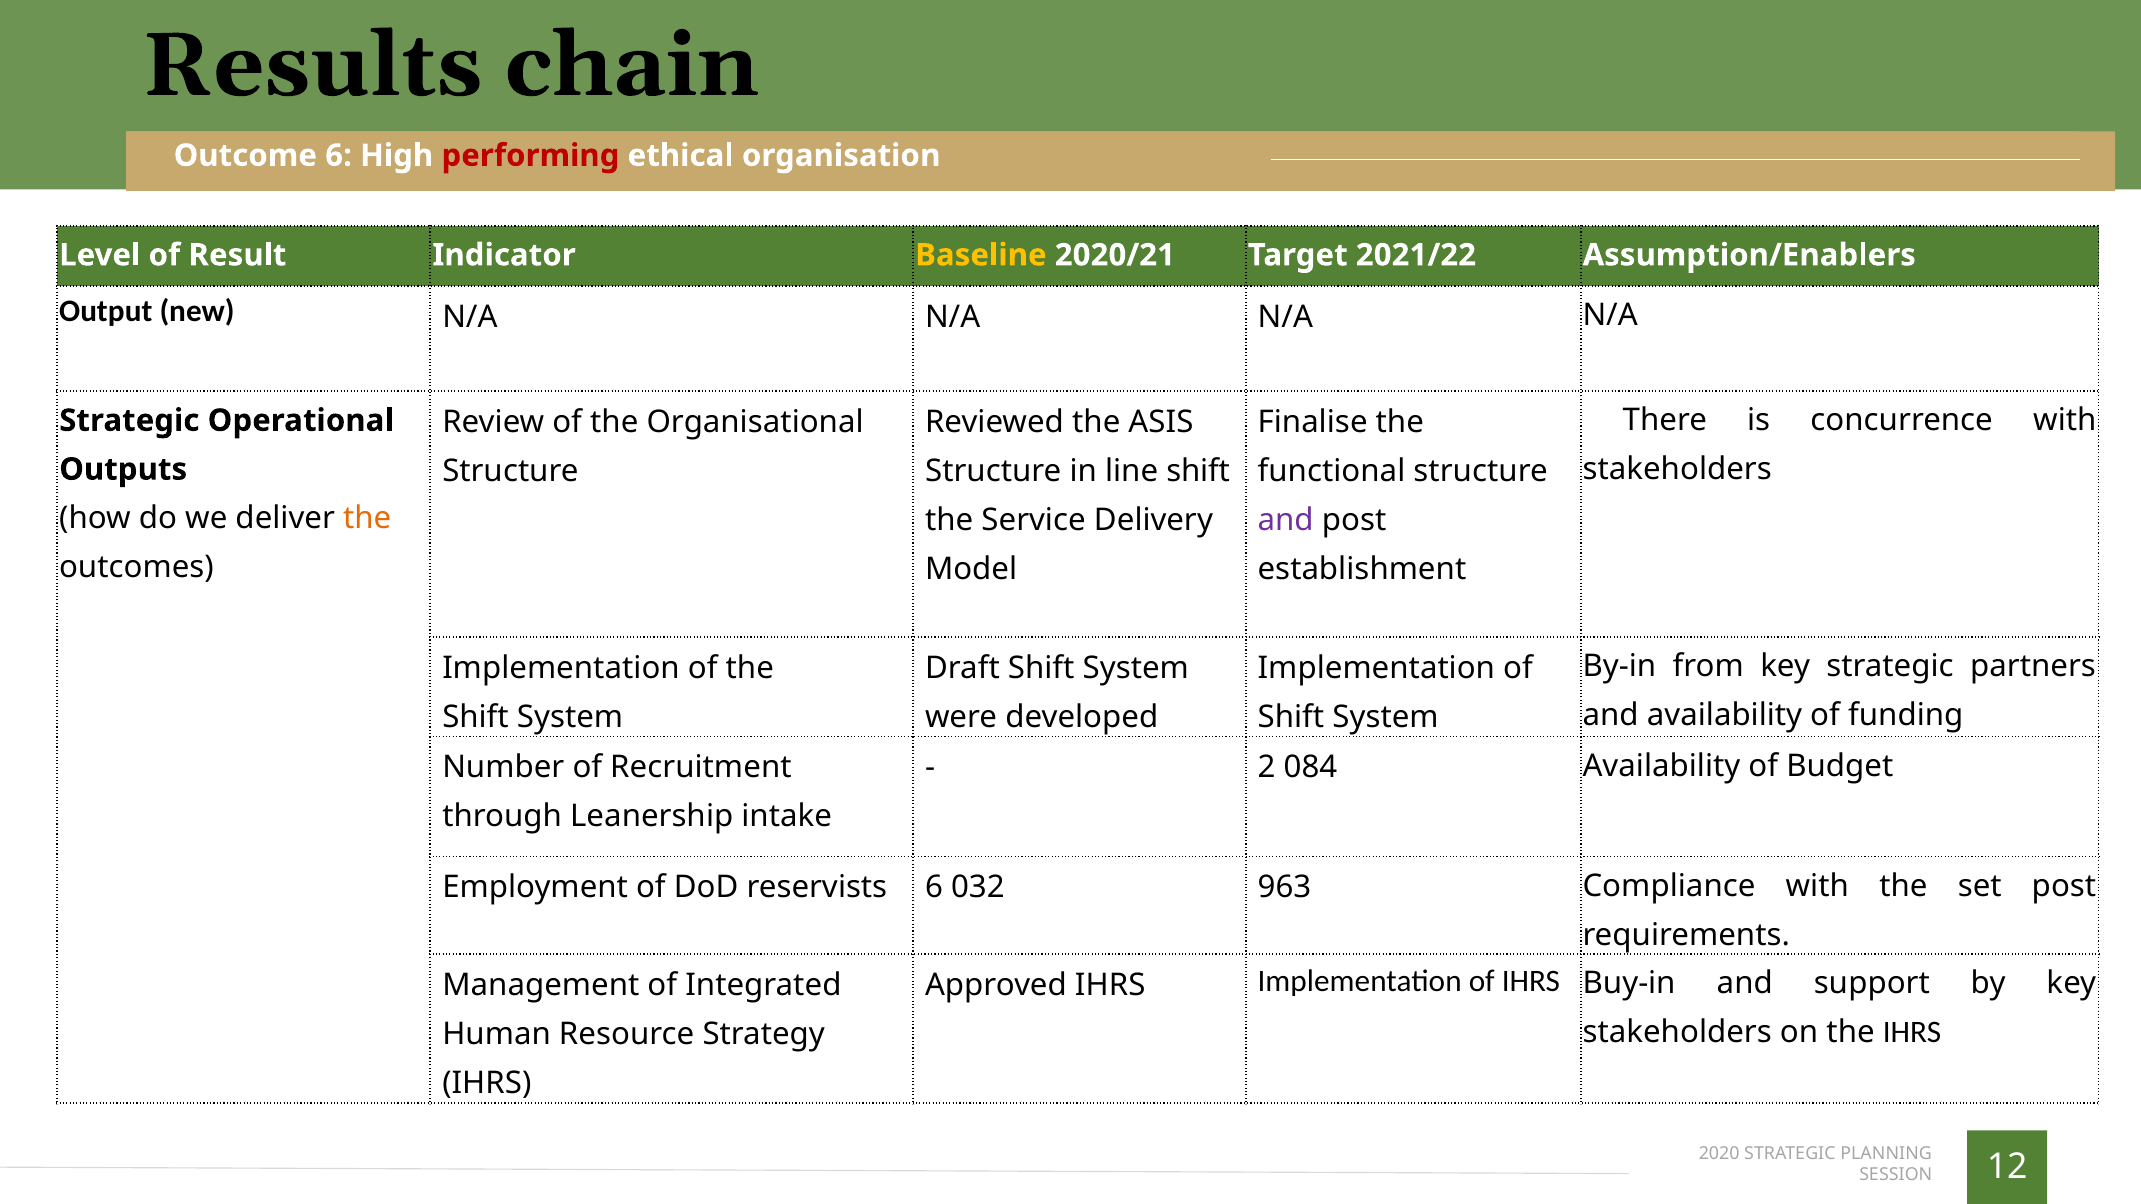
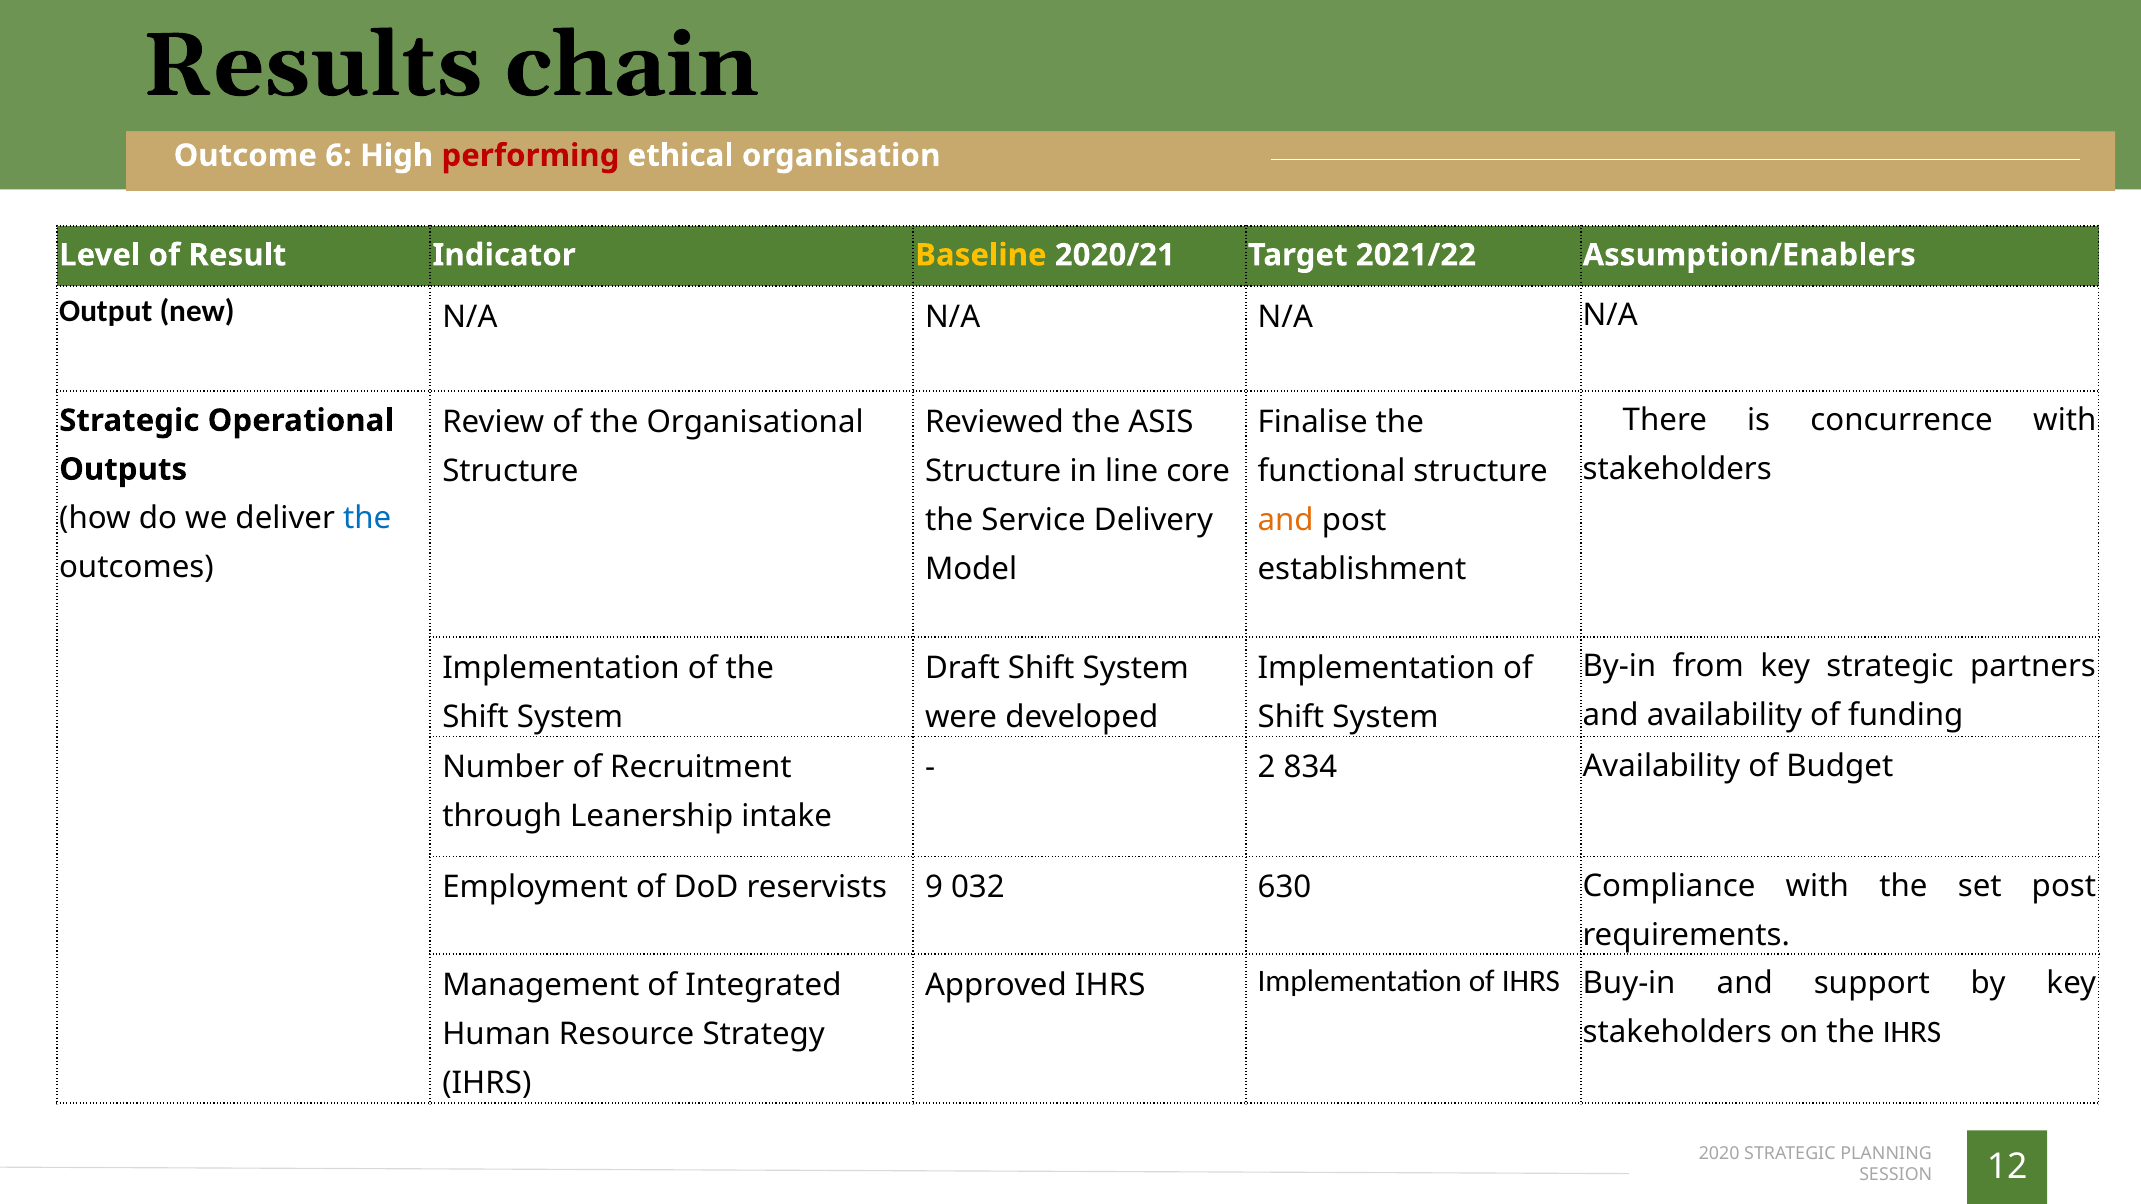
line shift: shift -> core (1198, 471)
the colour: orange -> blue (367, 518)
and colour: purple -> orange (1286, 520)
084: 084 -> 834 (1310, 768)
reservists 6: 6 -> 9 (934, 888)
963: 963 -> 630 (1284, 888)
